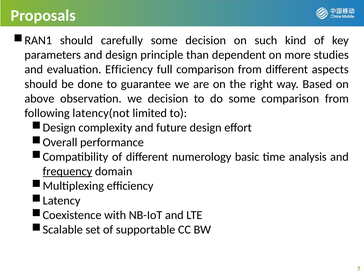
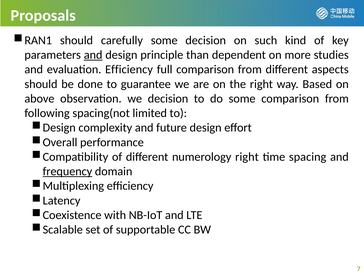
and underline: none -> present (93, 55)
latency(not: latency(not -> spacing(not (101, 113)
numerology basic: basic -> right (247, 157)
analysis: analysis -> spacing (308, 157)
